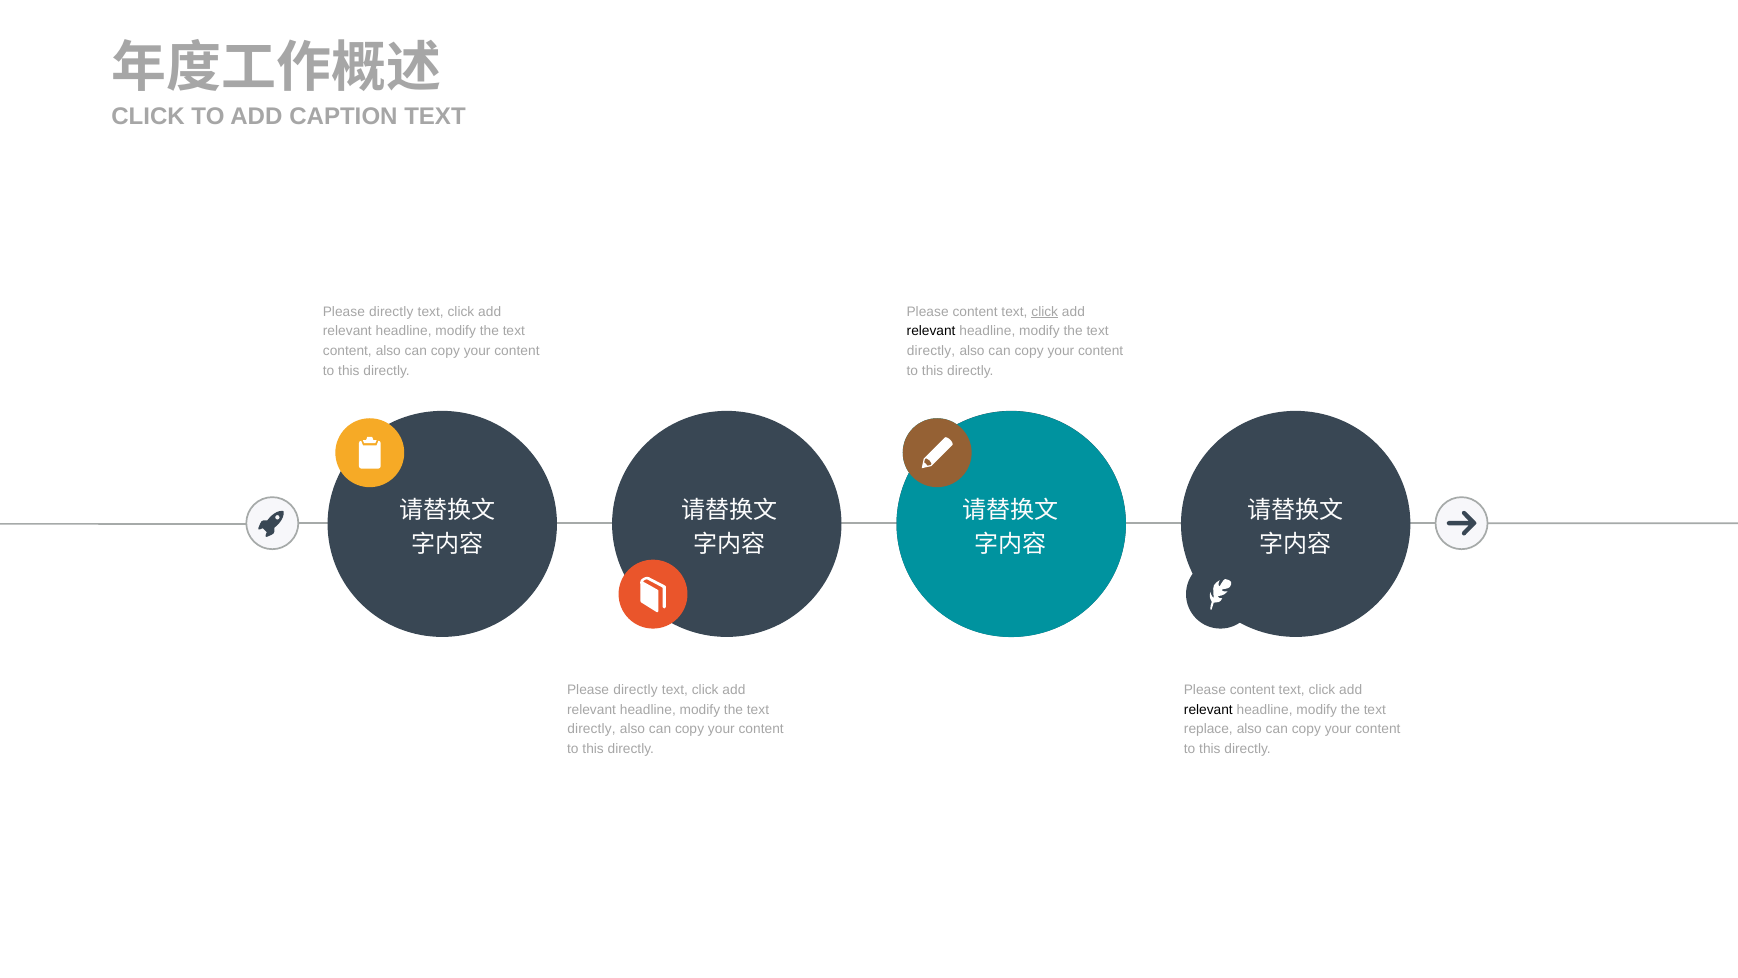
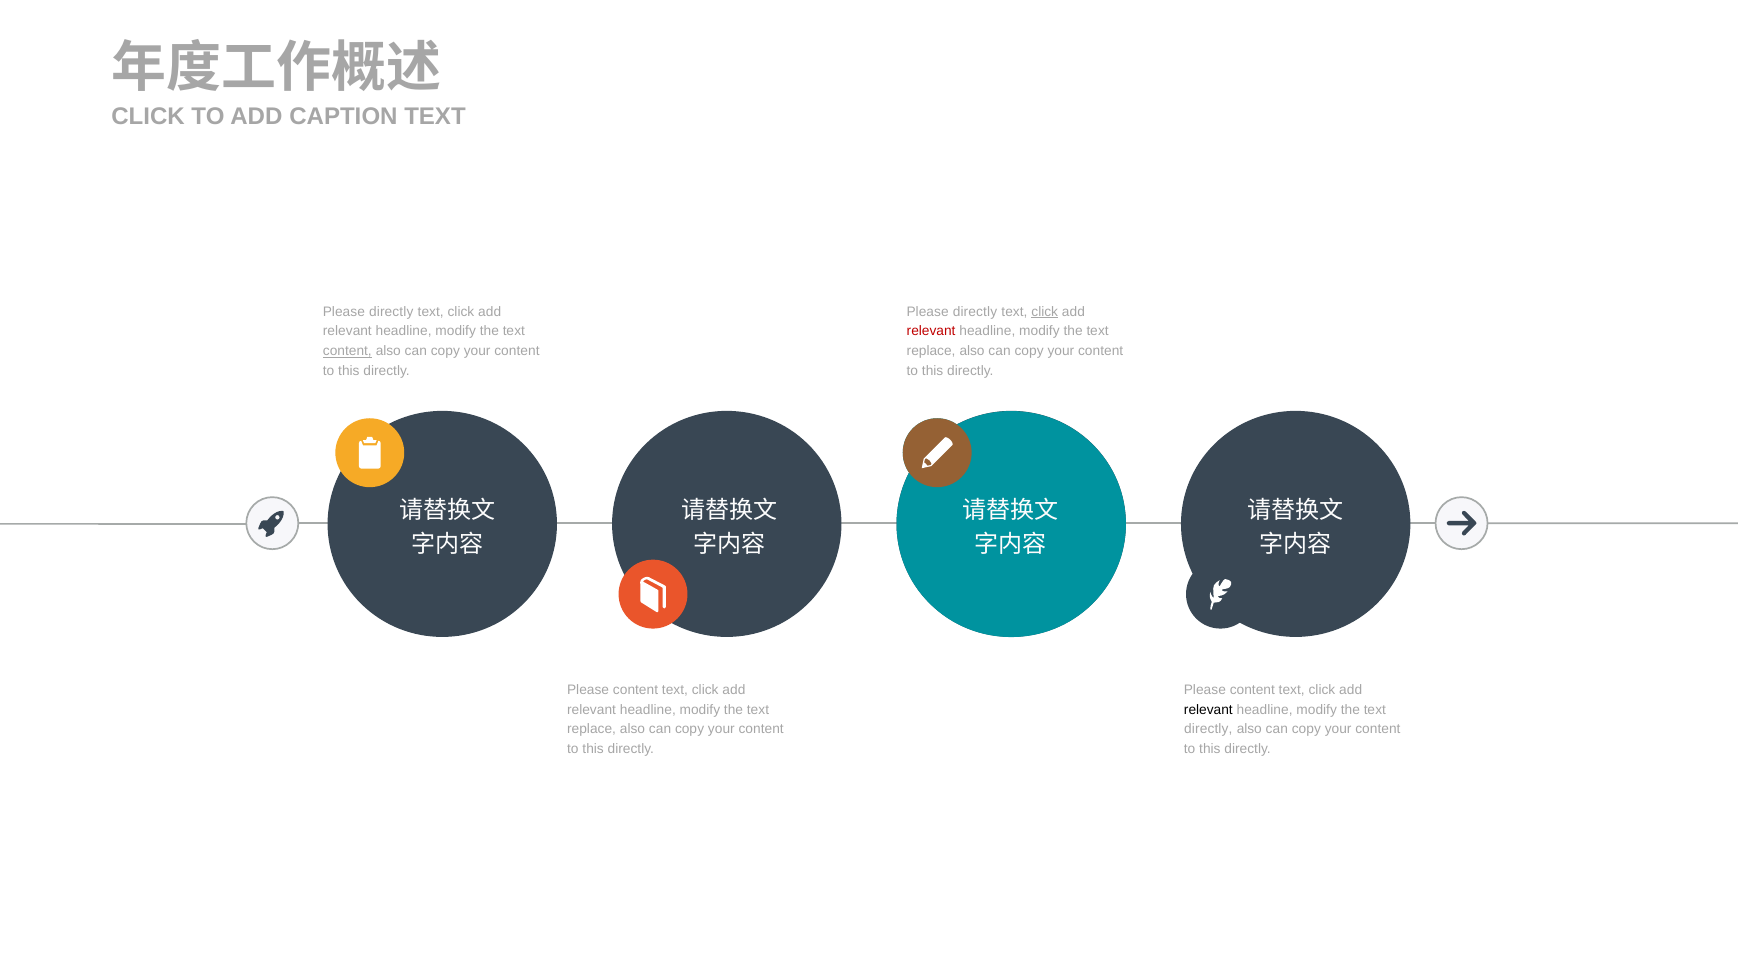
content: content -> directly (975, 312)
relevant colour: black -> red (931, 331)
content underline: none -> present (347, 351)
directly: directly -> replace (931, 351)
directly: directly -> content (636, 690)
directly: directly -> replace (592, 729)
replace: replace -> directly (1208, 729)
